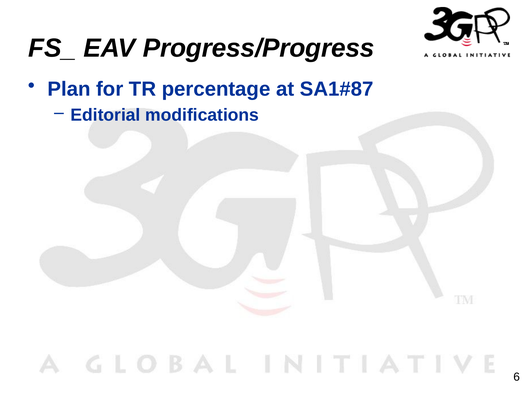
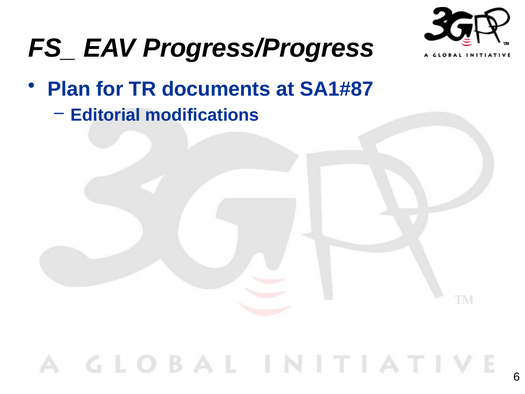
percentage: percentage -> documents (216, 89)
